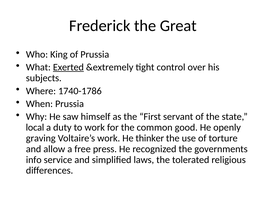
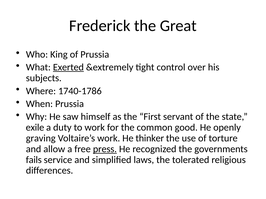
local: local -> exile (35, 128)
press underline: none -> present (105, 149)
info: info -> fails (34, 160)
